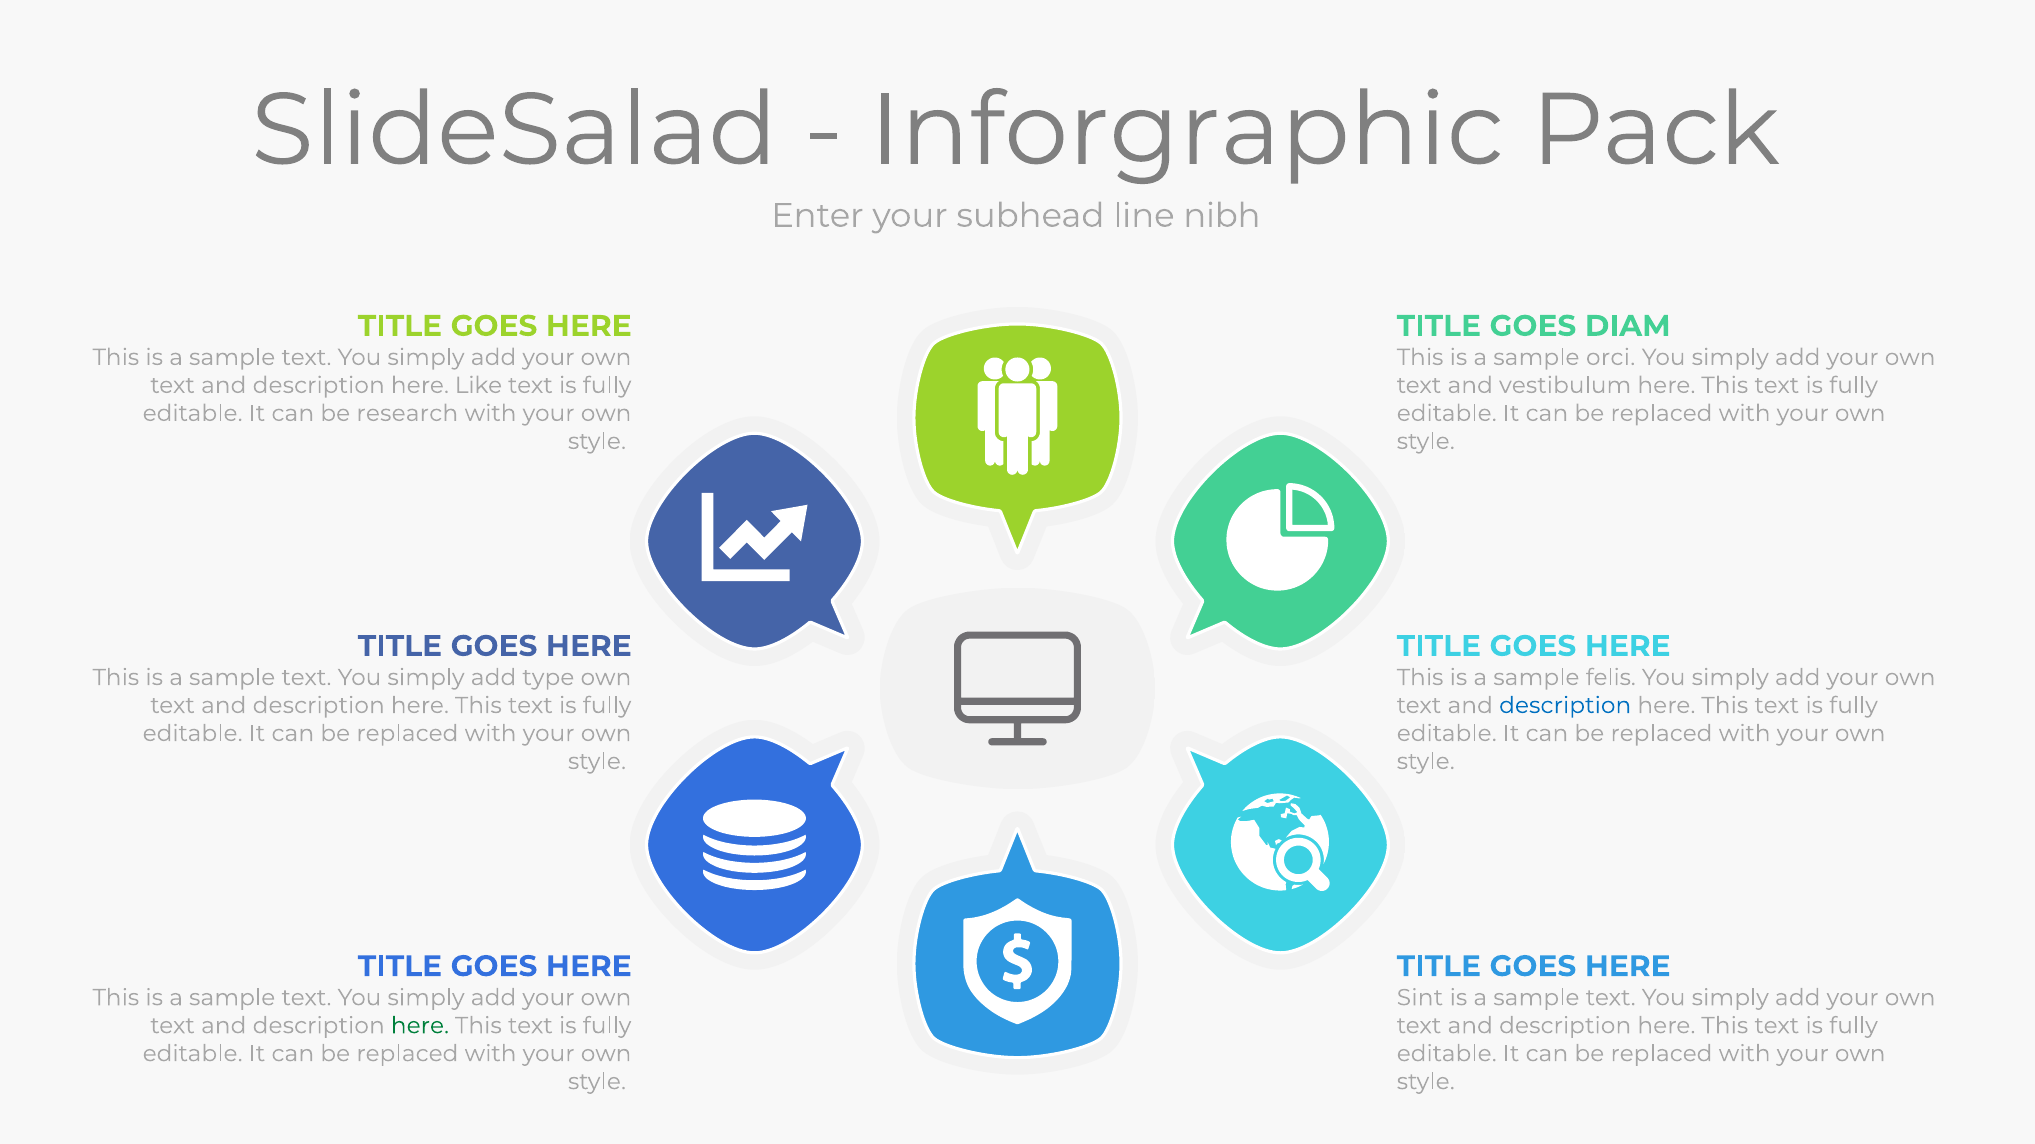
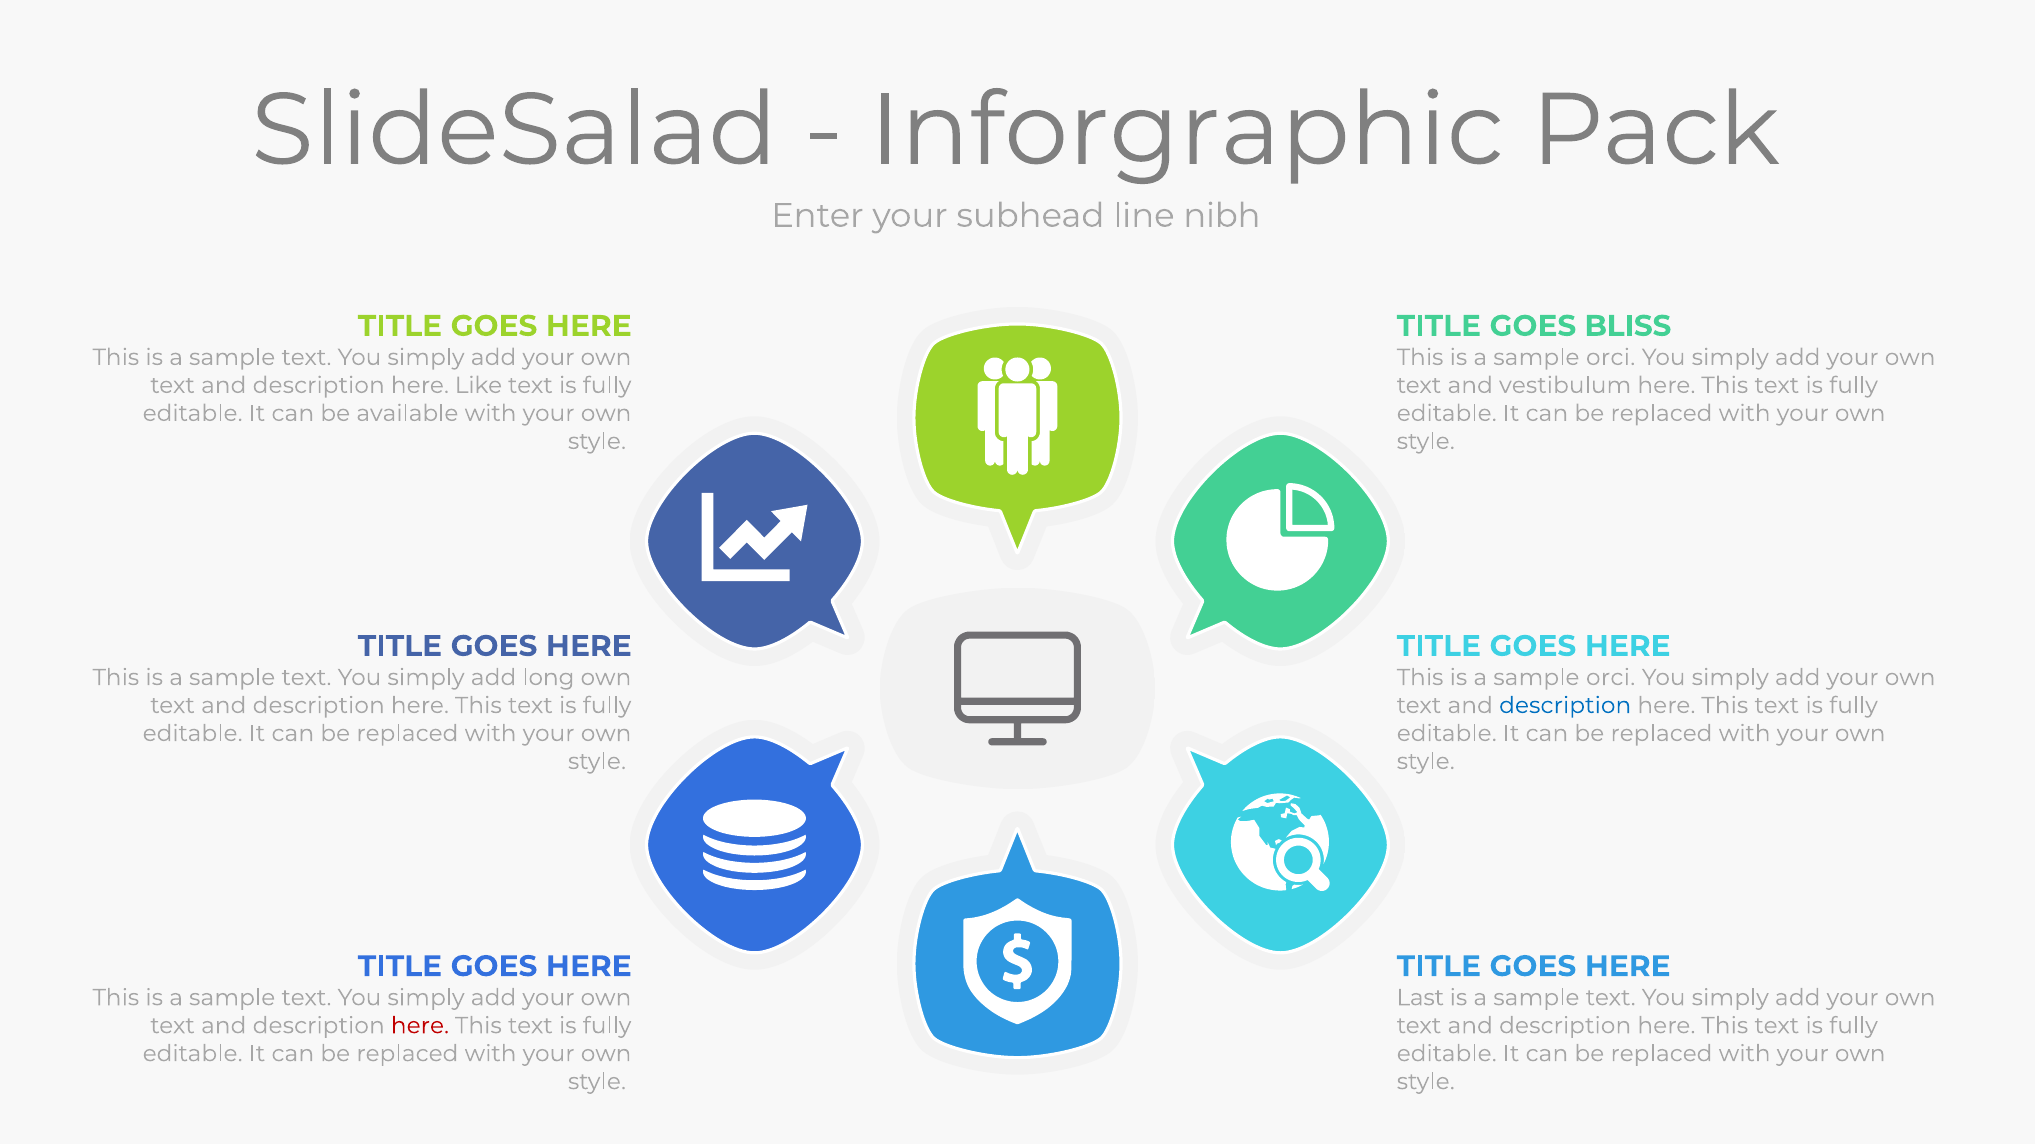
DIAM: DIAM -> BLISS (1628, 326)
research: research -> available (407, 414)
type: type -> long (548, 678)
felis: felis -> orci (1611, 678)
Sint: Sint -> Last (1420, 998)
here colour: green -> red (420, 1026)
